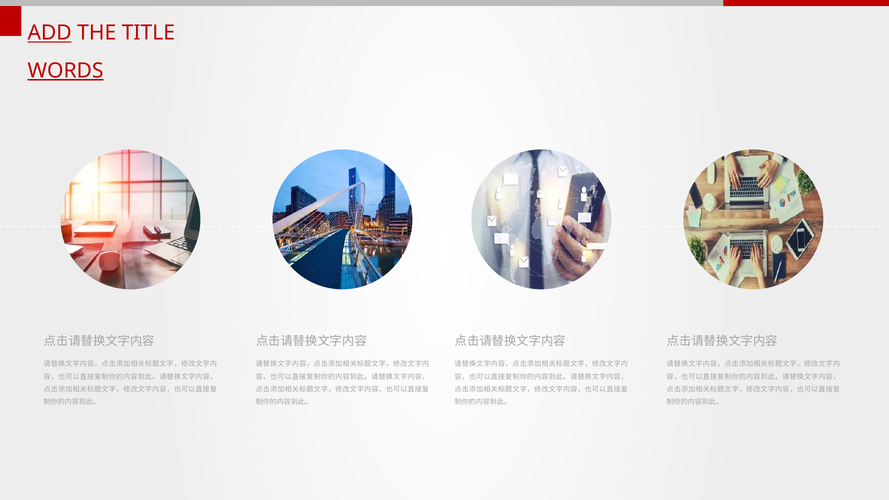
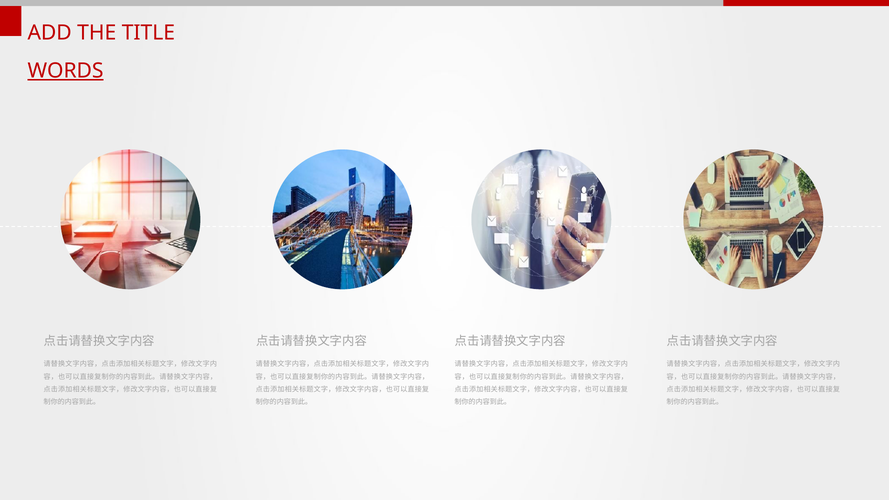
ADD underline: present -> none (50, 33)
